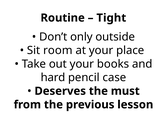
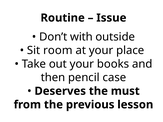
Tight: Tight -> Issue (111, 18)
only: only -> with (81, 37)
hard: hard -> then (53, 78)
